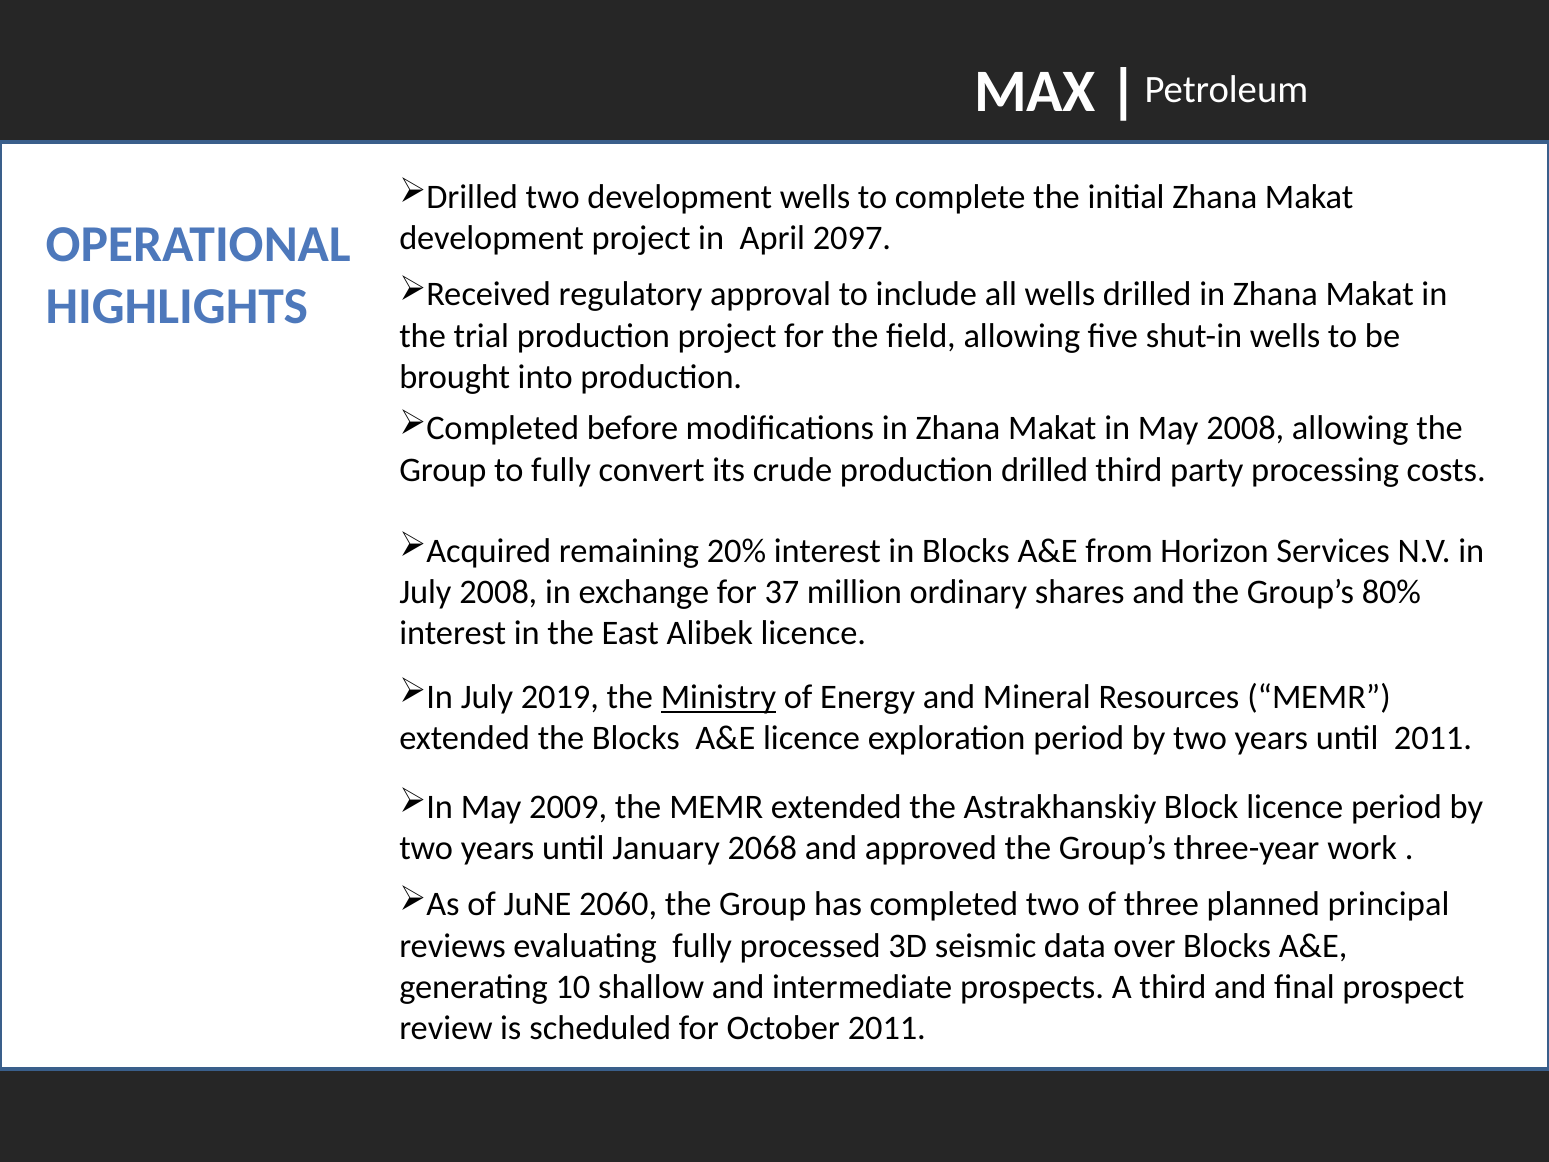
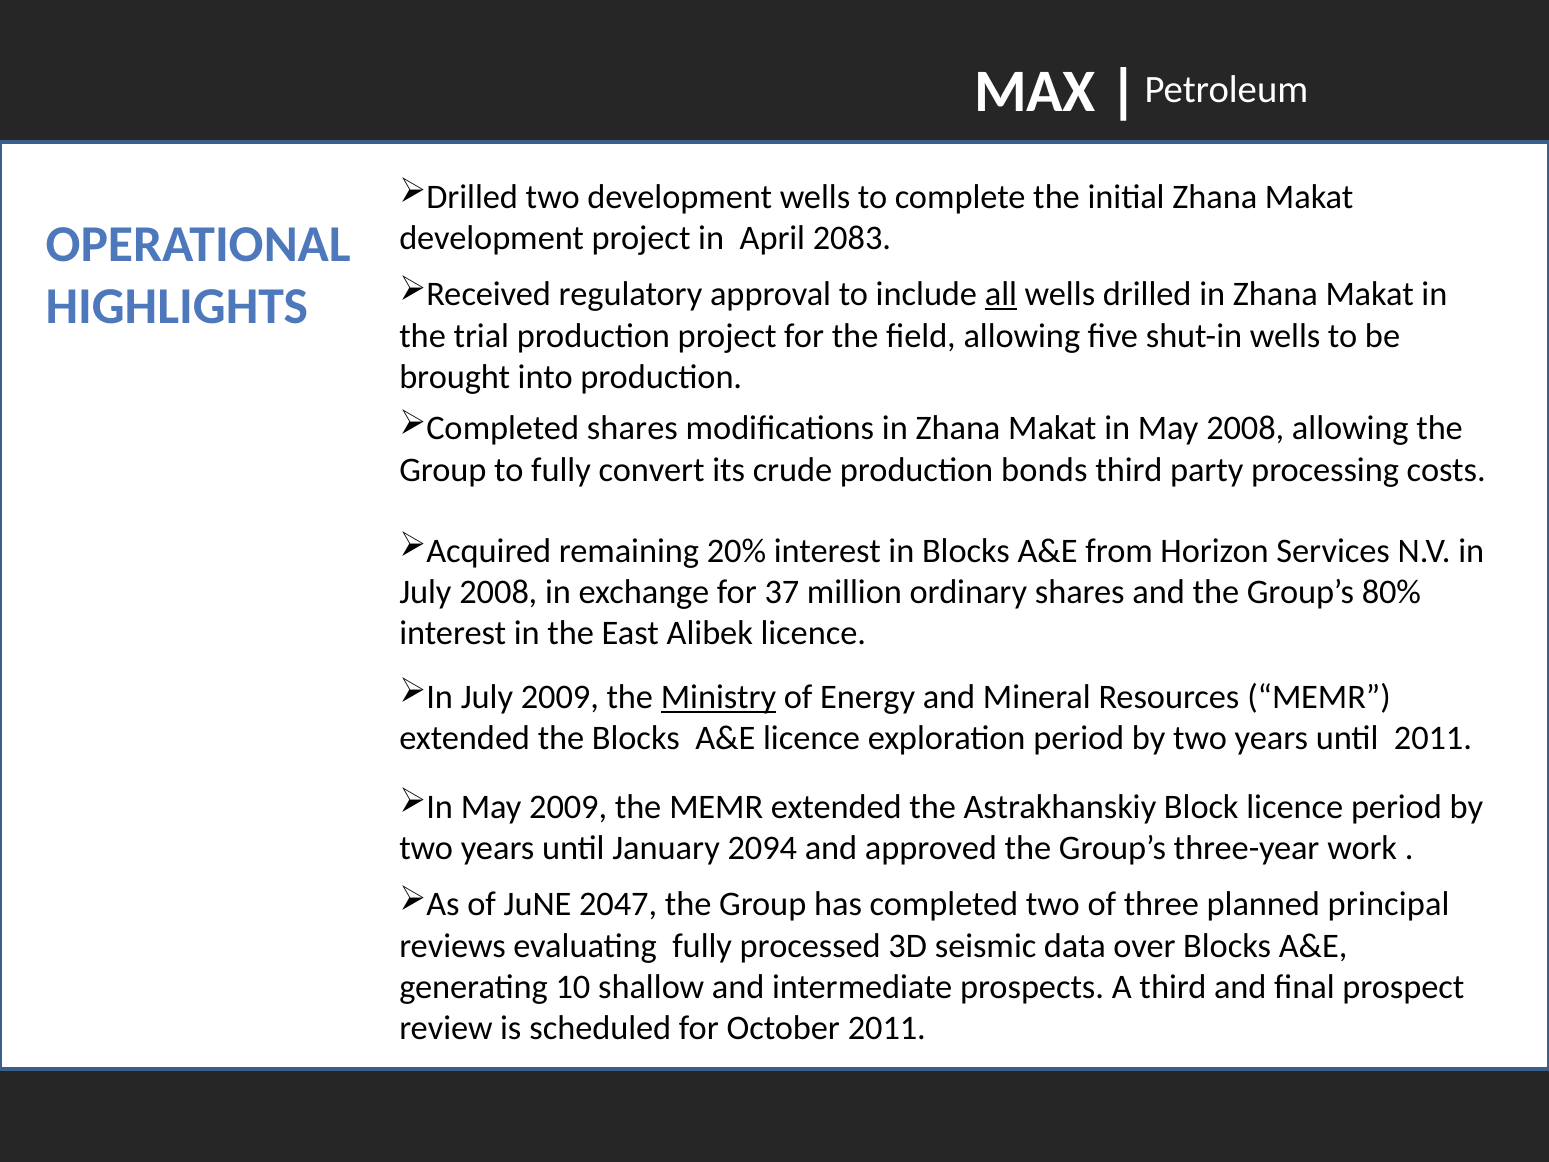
2097: 2097 -> 2083 (852, 238)
all underline: none -> present (1001, 294)
before: before -> shares (632, 429)
production drilled: drilled -> bonds (1044, 470)
July 2019: 2019 -> 2009 (560, 697)
2068: 2068 -> 2094 (762, 848)
2060: 2060 -> 2047 (618, 904)
